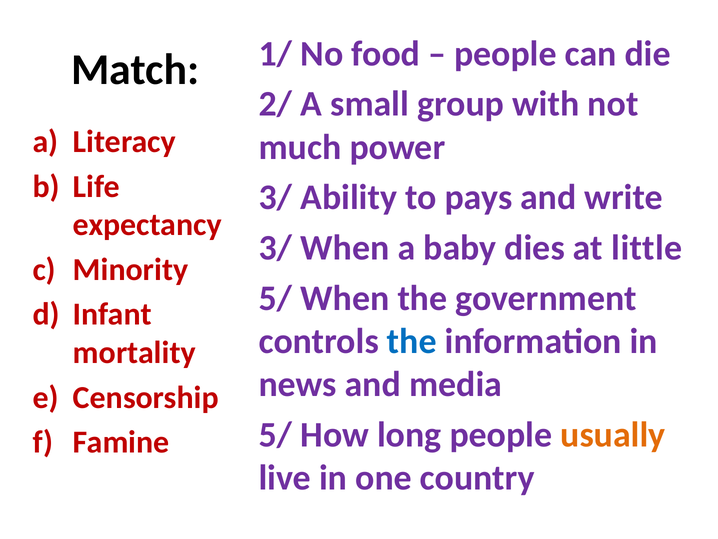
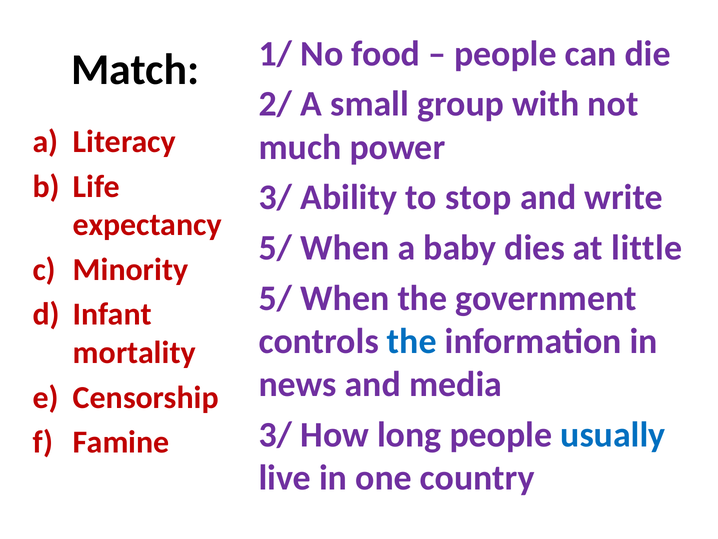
pays: pays -> stop (478, 197)
3/: 3/ -> 5/ (276, 248)
5/: 5/ -> 3/ (276, 434)
usually colour: orange -> blue (613, 434)
